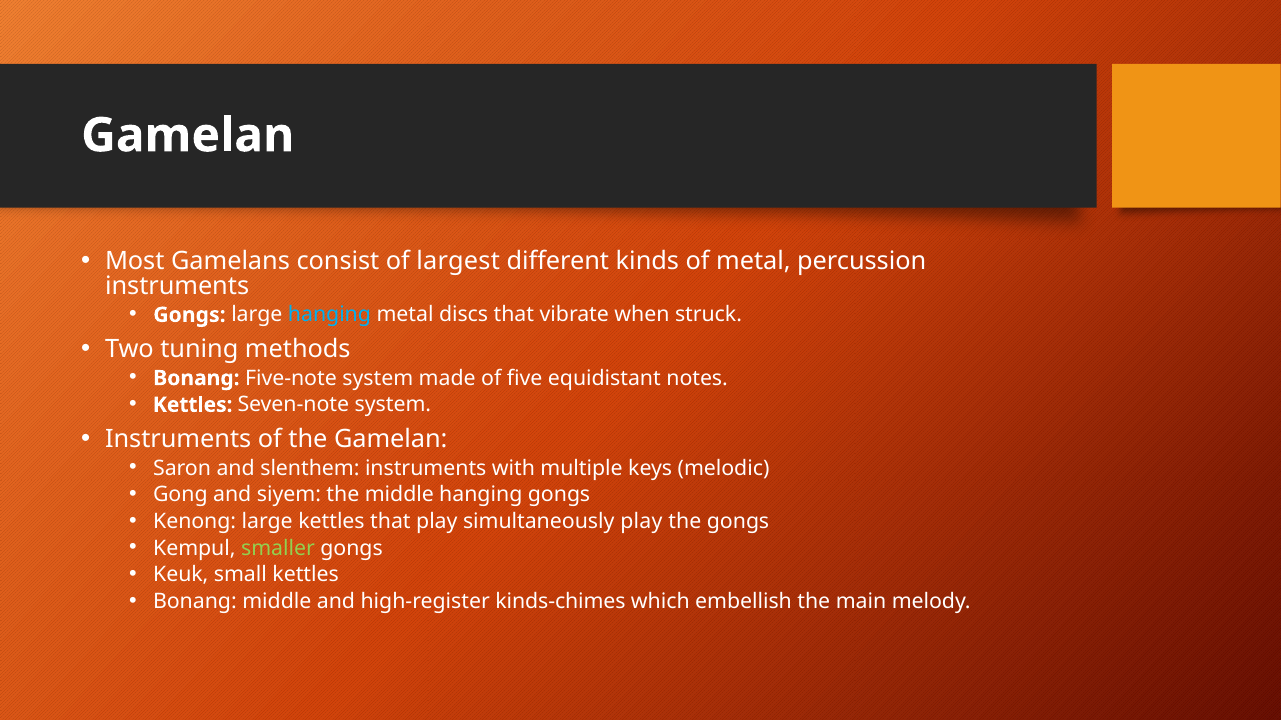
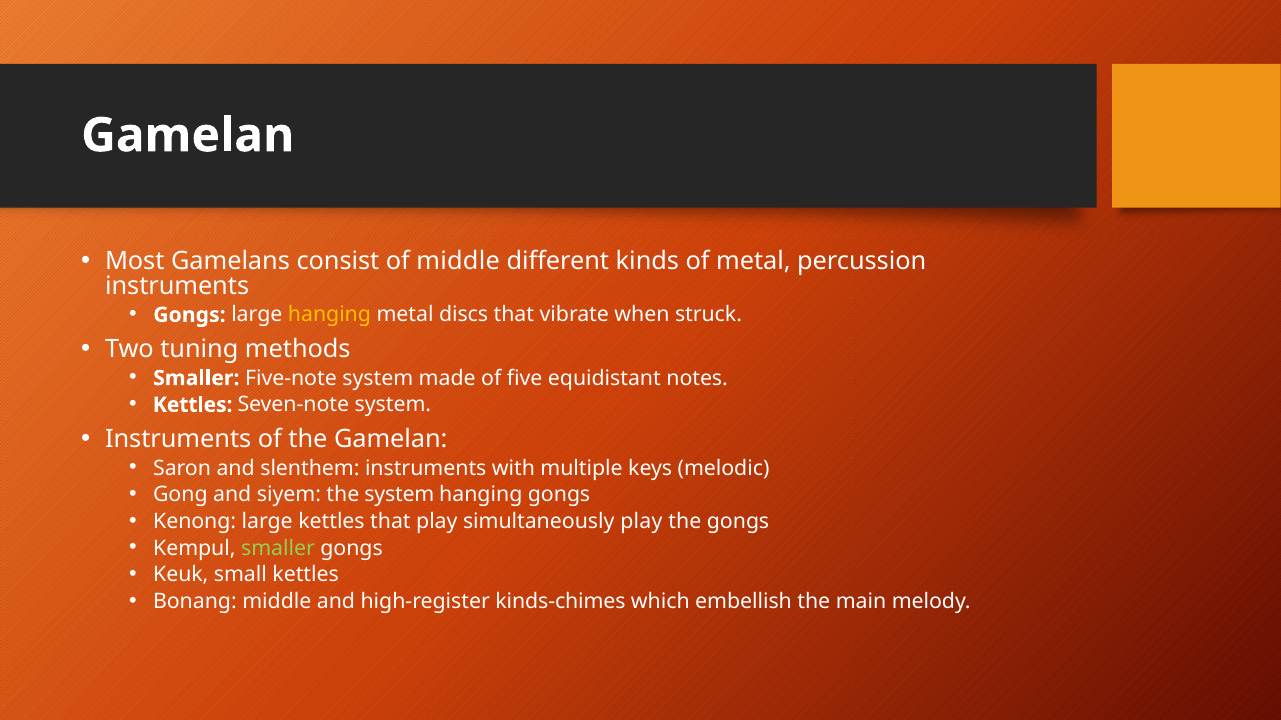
of largest: largest -> middle (458, 262)
hanging colour: light blue -> yellow (329, 315)
Bonang: Bonang -> Smaller (196, 378)
the middle: middle -> system (399, 495)
